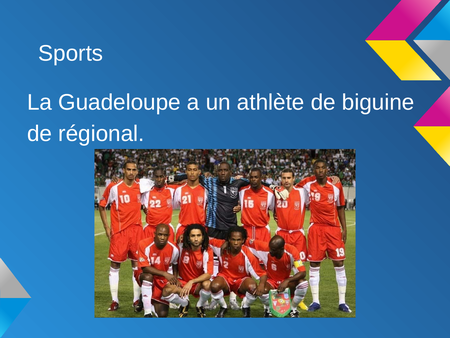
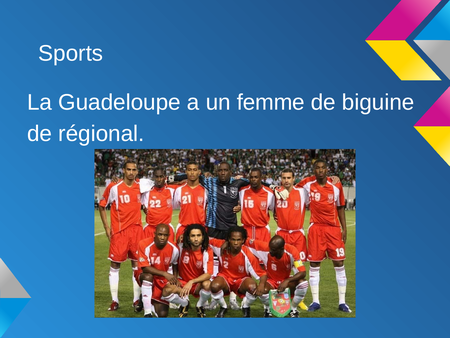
athlète: athlète -> femme (271, 102)
